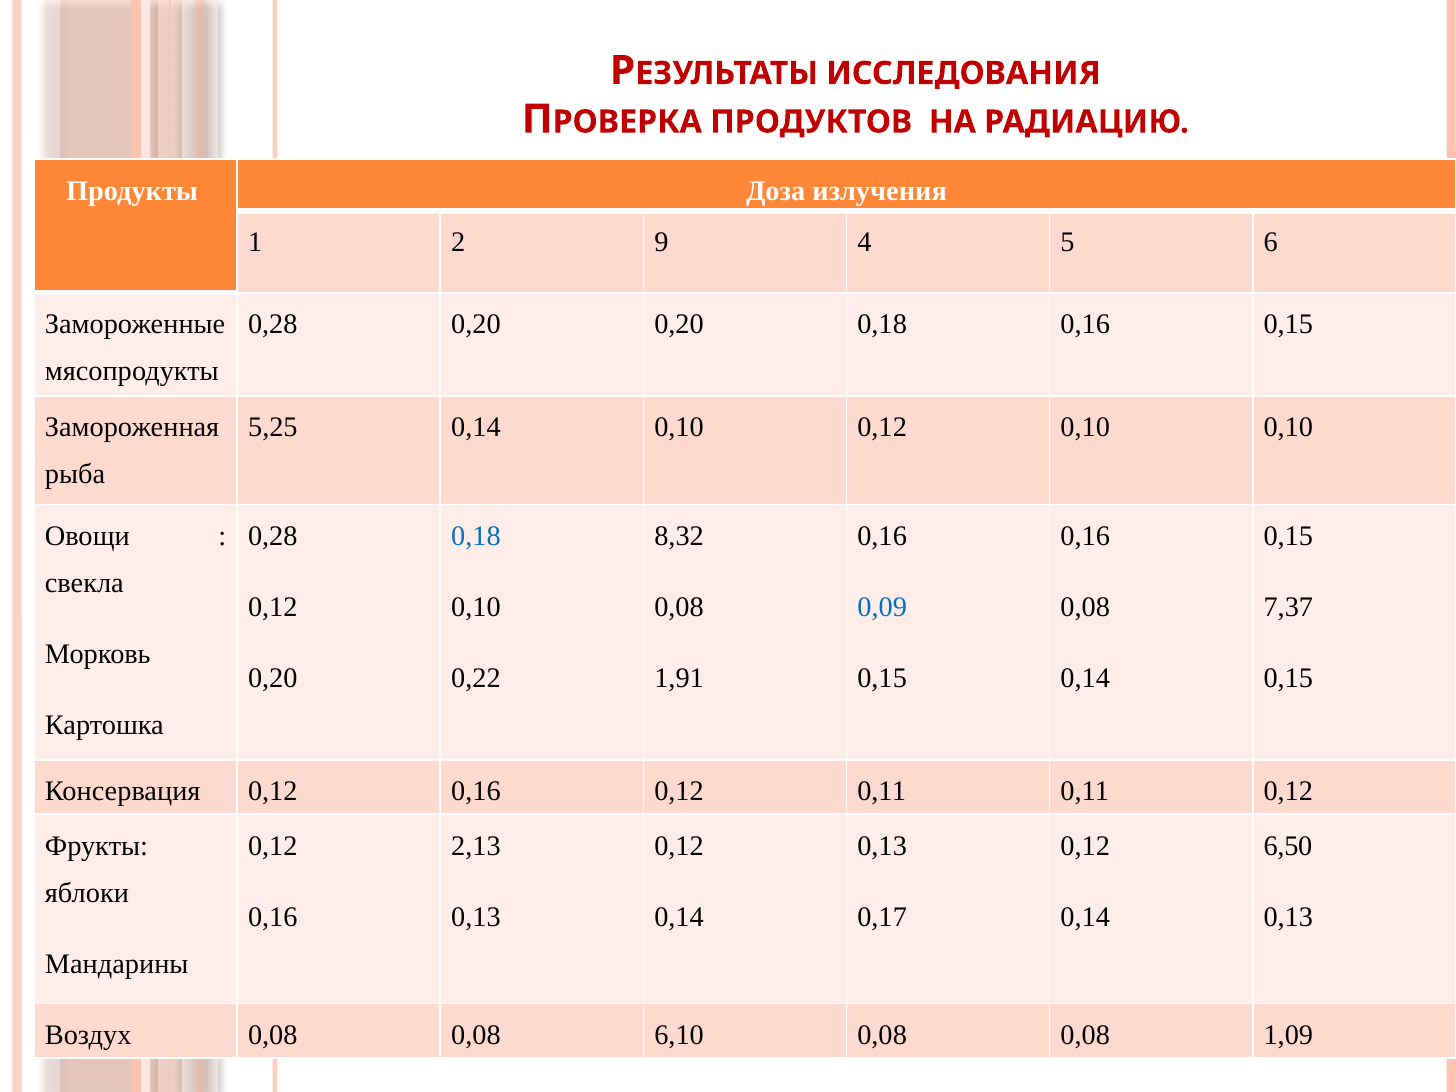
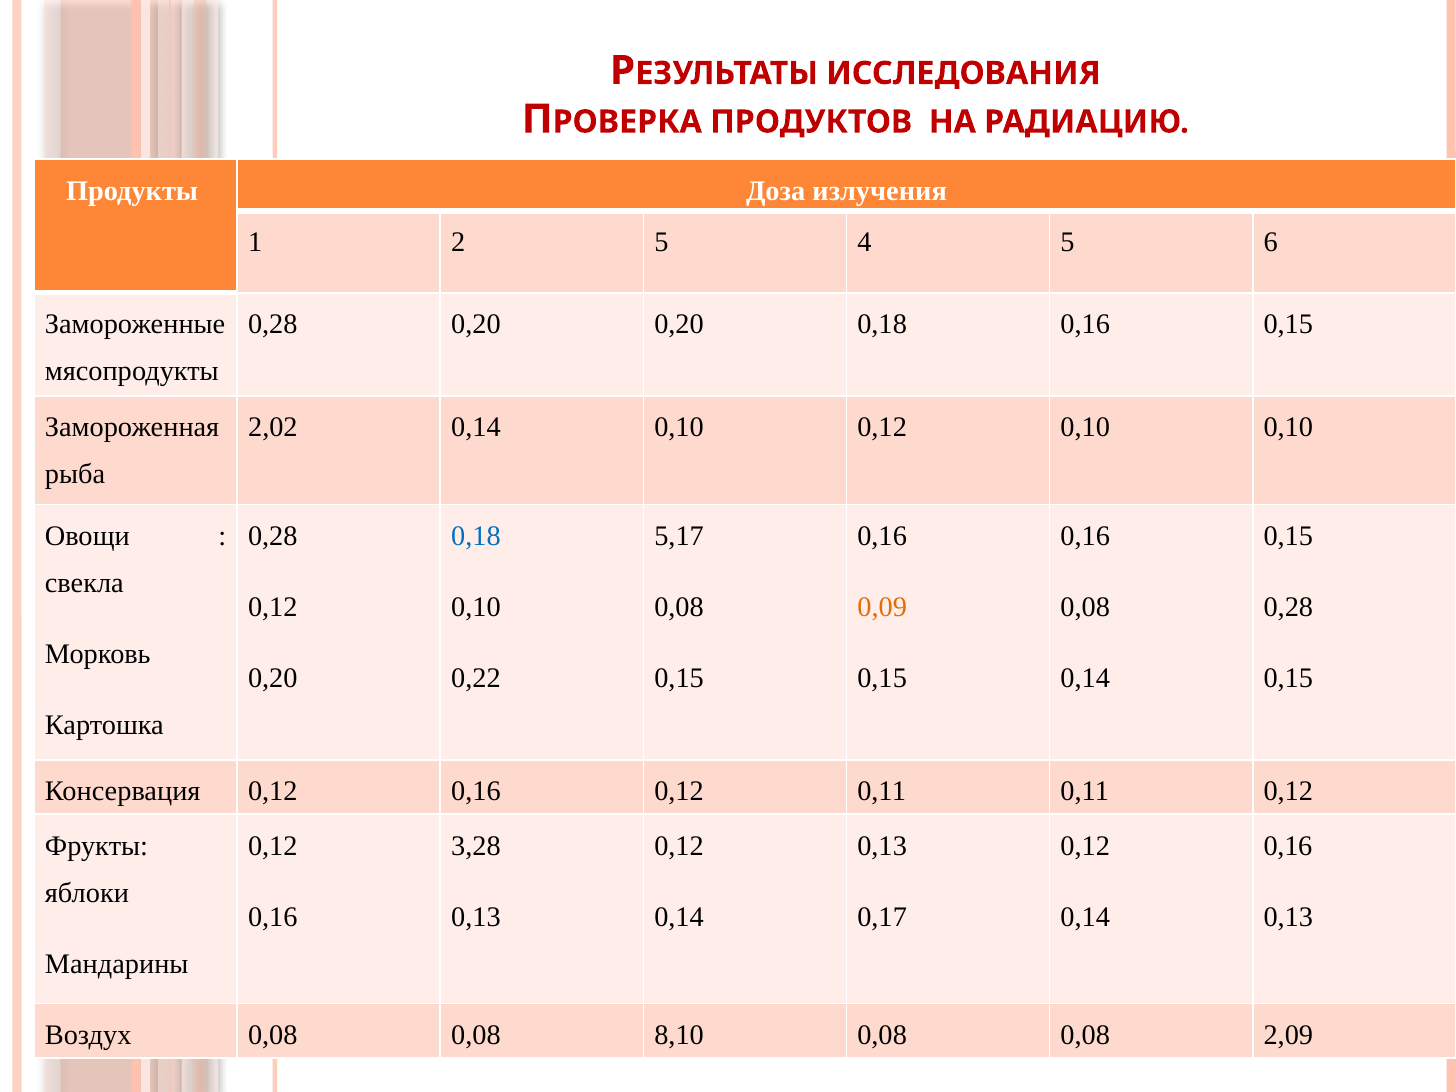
2 9: 9 -> 5 (661, 242)
5,25: 5,25 -> 2,02 (273, 427)
8,32: 8,32 -> 5,17 (679, 536)
0,09 colour: blue -> orange (882, 607)
7,37: 7,37 -> 0,28 (1288, 607)
1,91: 1,91 -> 0,15 (679, 678)
2,13: 2,13 -> 3,28 (476, 846)
6,50: 6,50 -> 0,16 (1288, 846)
6,10: 6,10 -> 8,10 (679, 1035)
1,09: 1,09 -> 2,09 (1288, 1035)
